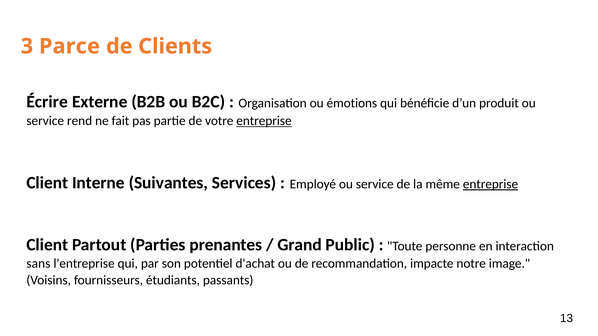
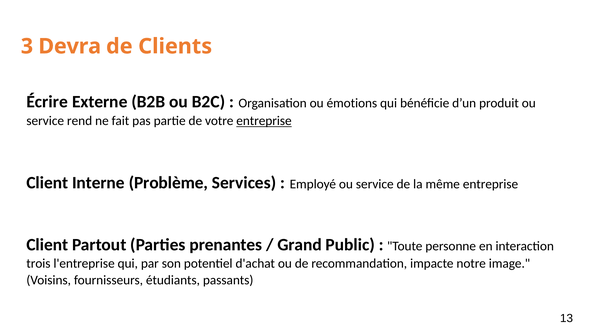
Parce: Parce -> Devra (70, 46)
Suivantes: Suivantes -> Problème (168, 183)
entreprise underline: present -> none (491, 184)
sans: sans -> trois (38, 264)
